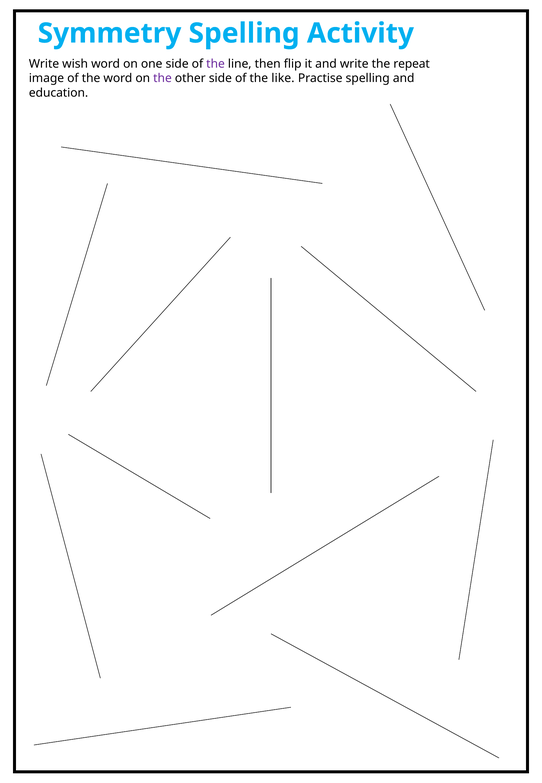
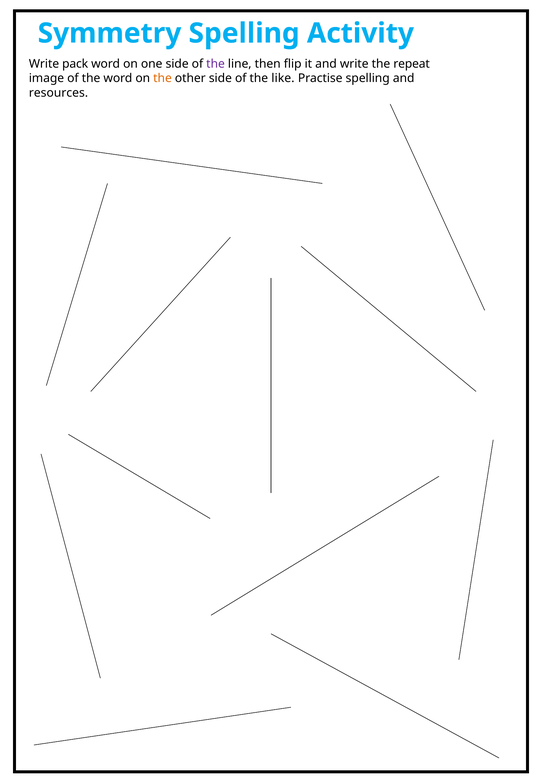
wish: wish -> pack (75, 64)
the colour: purple -> orange (163, 78)
education: education -> resources (58, 93)
